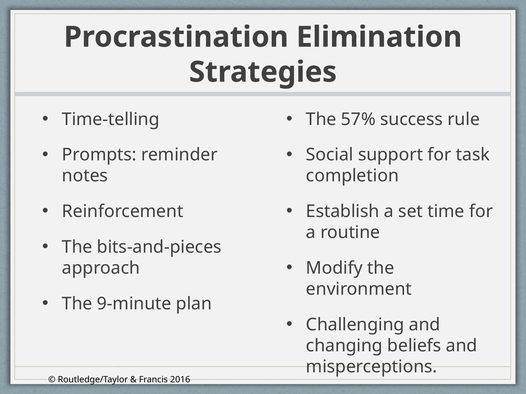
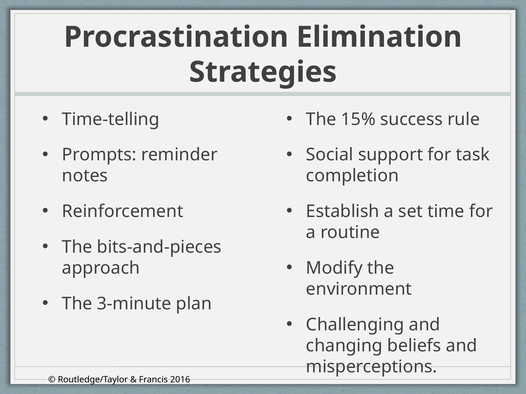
57%: 57% -> 15% (358, 119)
9-minute: 9-minute -> 3-minute (134, 304)
